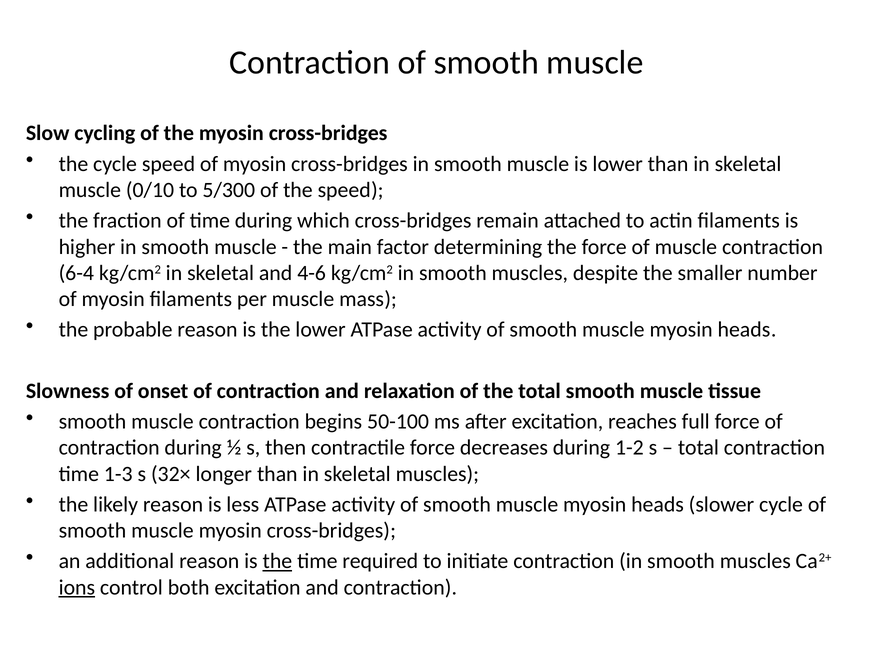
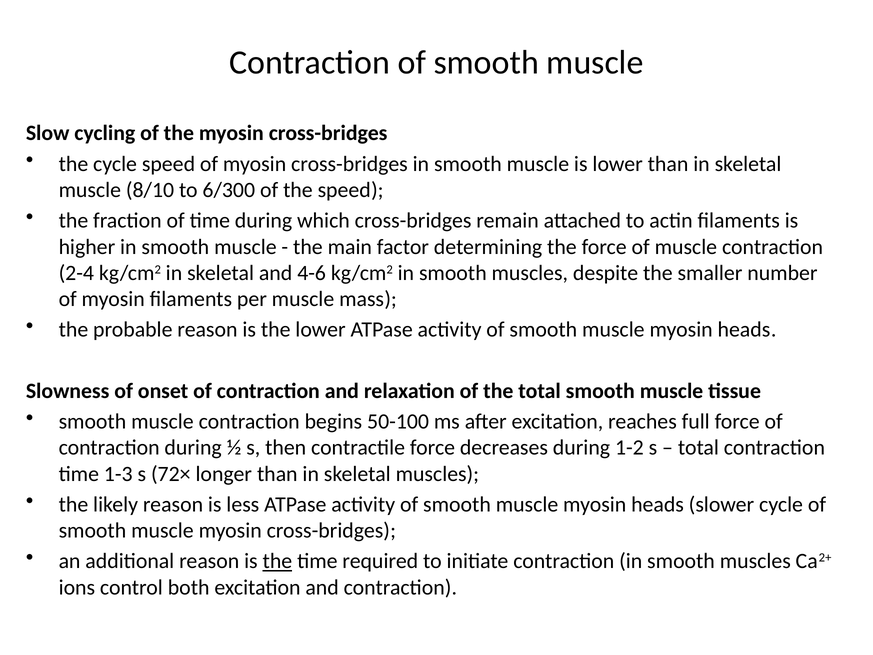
0/10: 0/10 -> 8/10 (150, 190)
5/300: 5/300 -> 6/300 (229, 190)
6-4: 6-4 -> 2-4 (76, 273)
32×: 32× -> 72× (171, 474)
ions underline: present -> none (77, 587)
